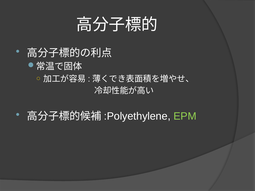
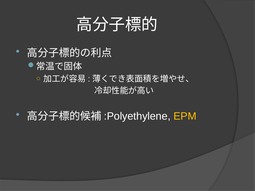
EPM colour: light green -> yellow (185, 116)
